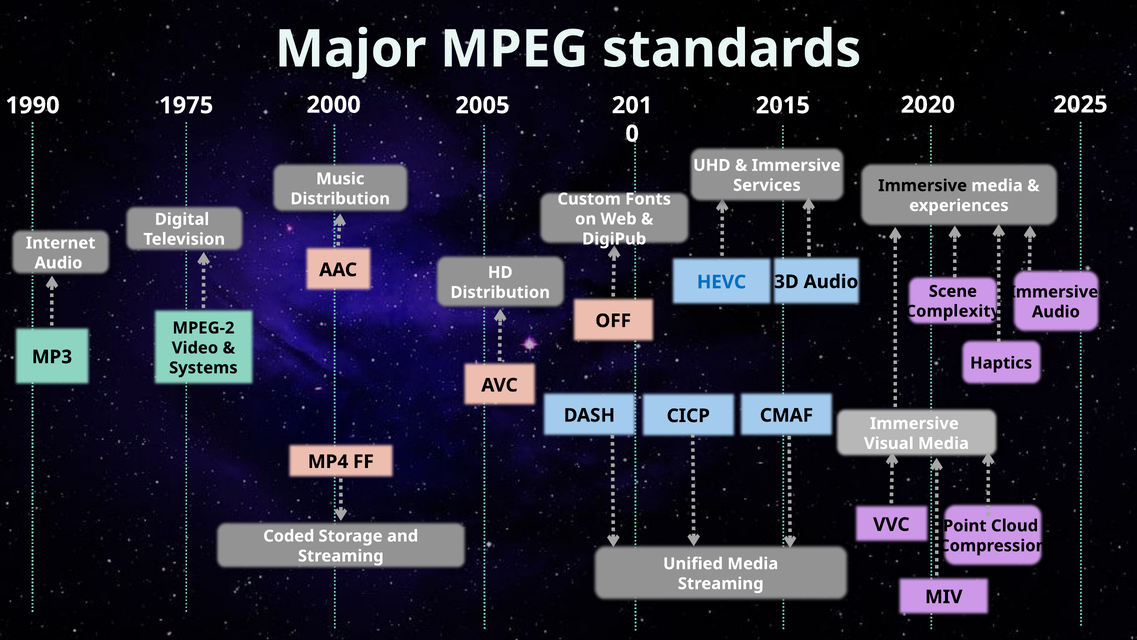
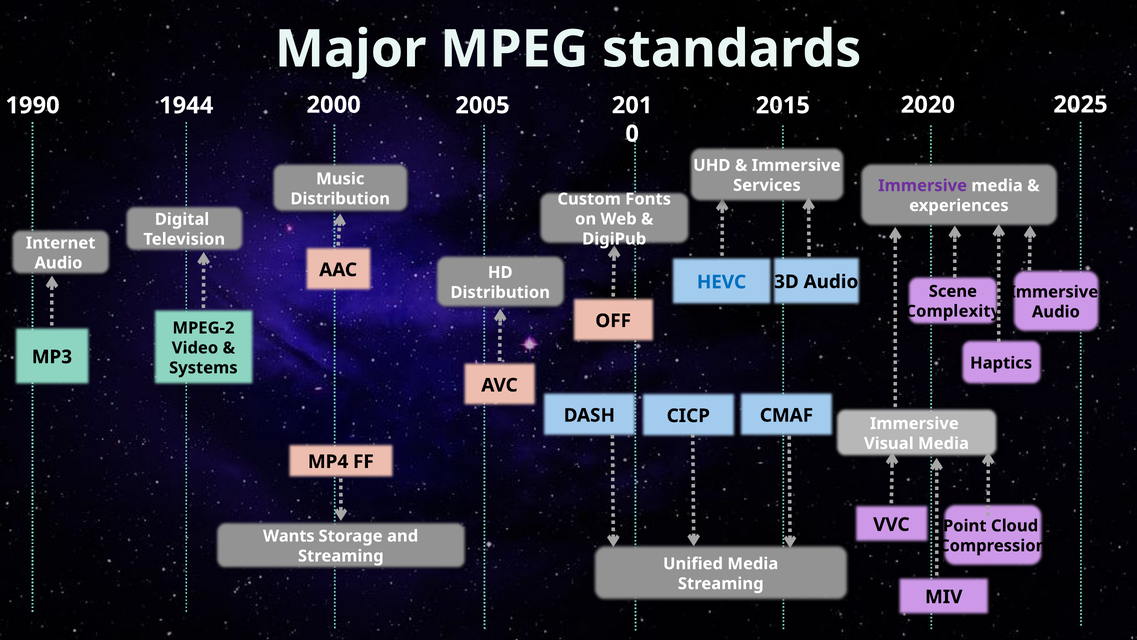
1975: 1975 -> 1944 (186, 105)
Immersive colour: black -> purple (923, 186)
Coded: Coded -> Wants (289, 536)
